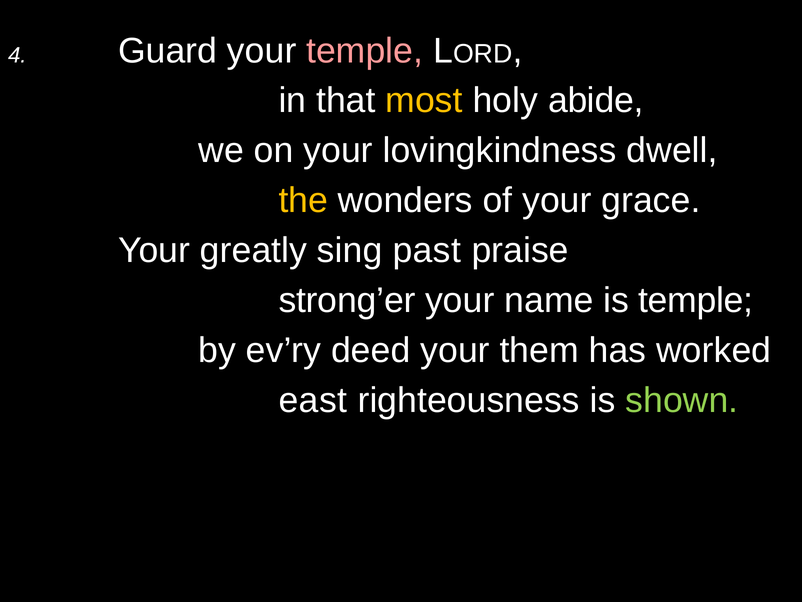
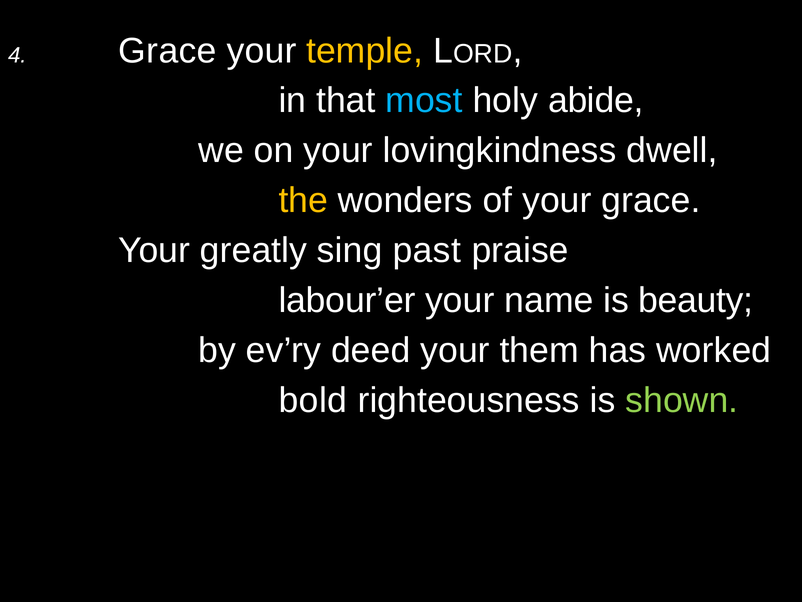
4 Guard: Guard -> Grace (167, 51)
temple colour: pink -> yellow (365, 51)
most colour: yellow -> light blue (424, 101)
strong’er: strong’er -> labour’er (347, 300)
is temple: temple -> beauty (696, 300)
east: east -> bold (313, 400)
